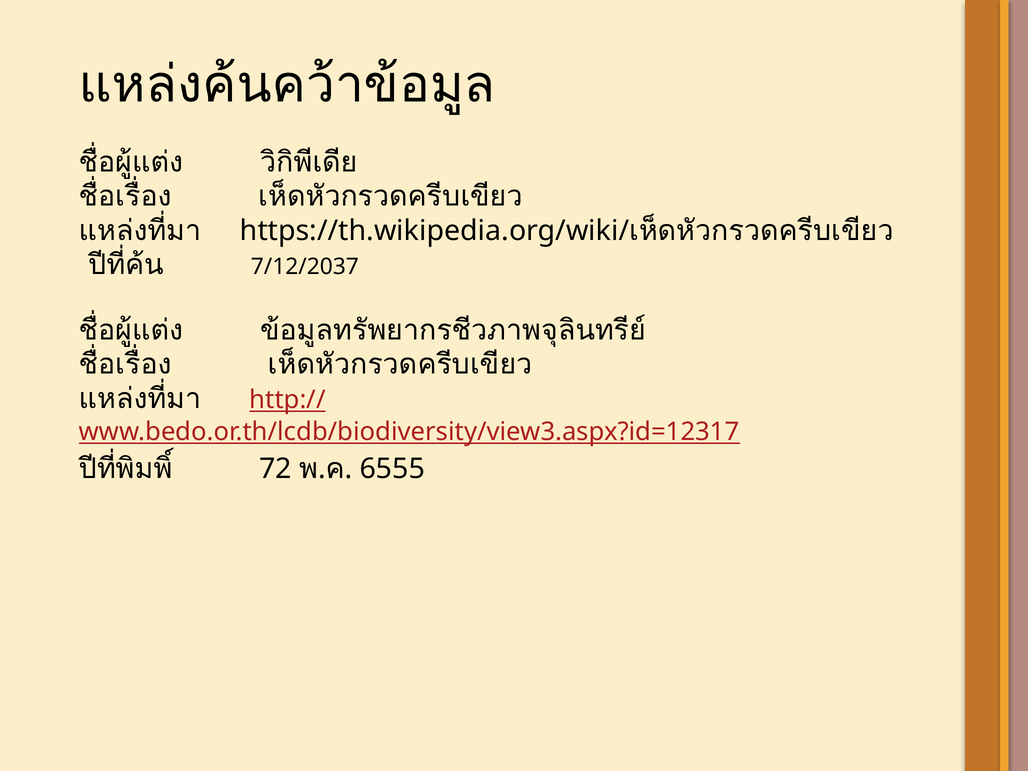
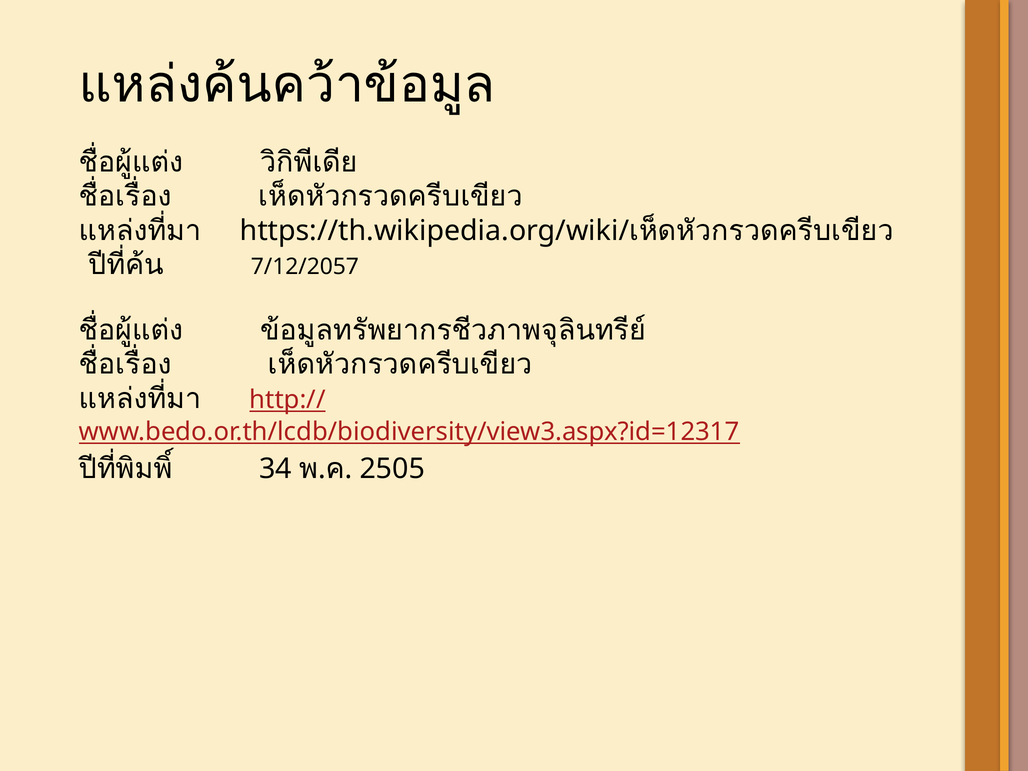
7/12/2037: 7/12/2037 -> 7/12/2057 (305, 267)
72: 72 -> 34 (275, 469)
6555: 6555 -> 2505 (392, 469)
